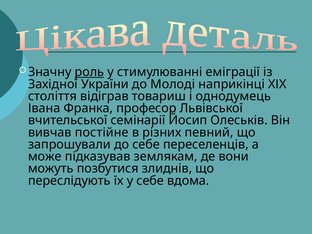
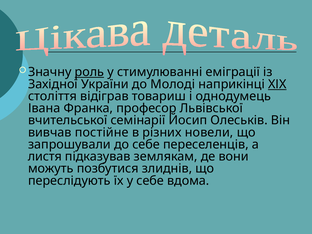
ХІХ underline: none -> present (277, 84)
певний: певний -> новели (209, 132)
може: може -> листя (45, 157)
